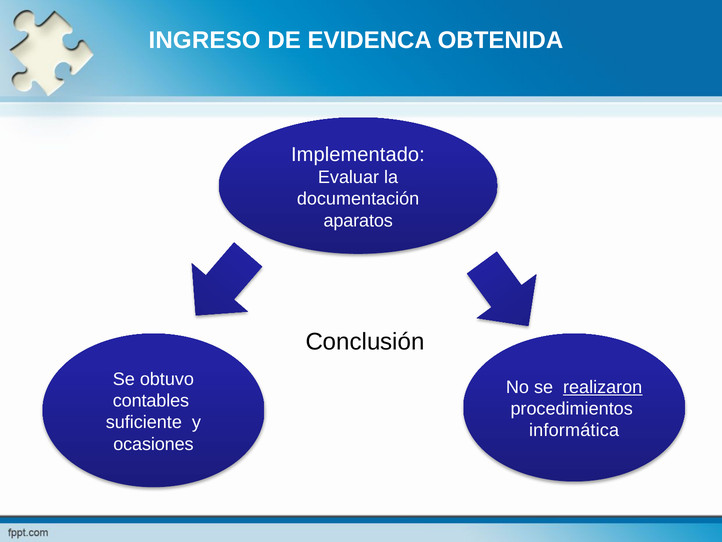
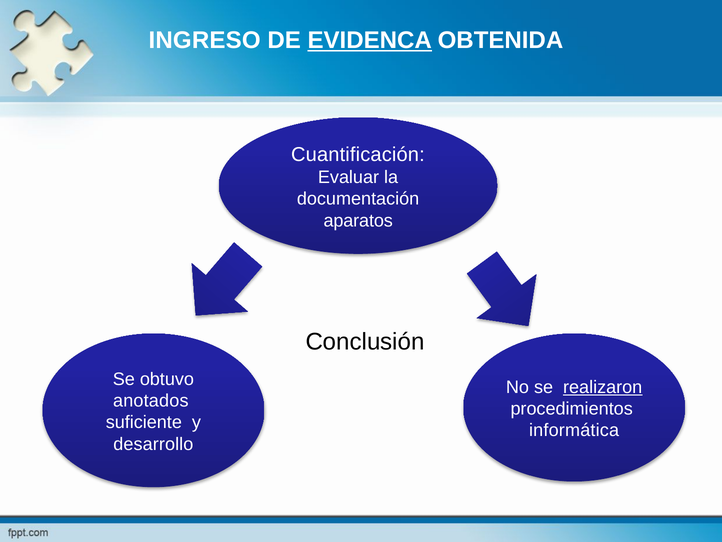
EVIDENCA underline: none -> present (370, 40)
Implementado: Implementado -> Cuantificación (358, 154)
contables: contables -> anotados (151, 400)
ocasiones: ocasiones -> desarrollo (153, 444)
